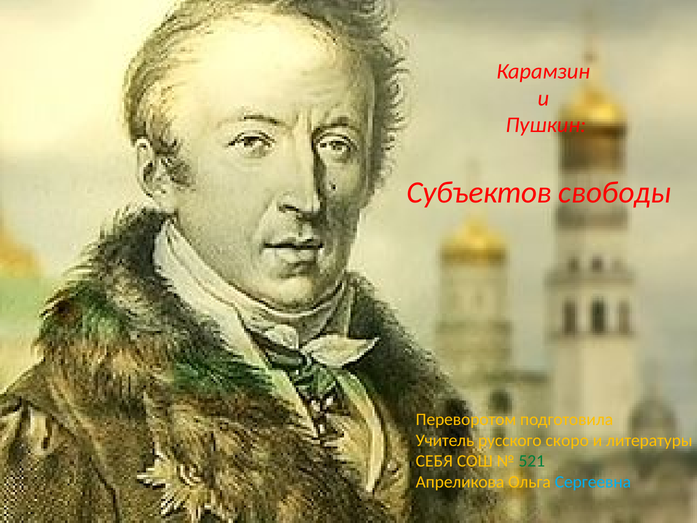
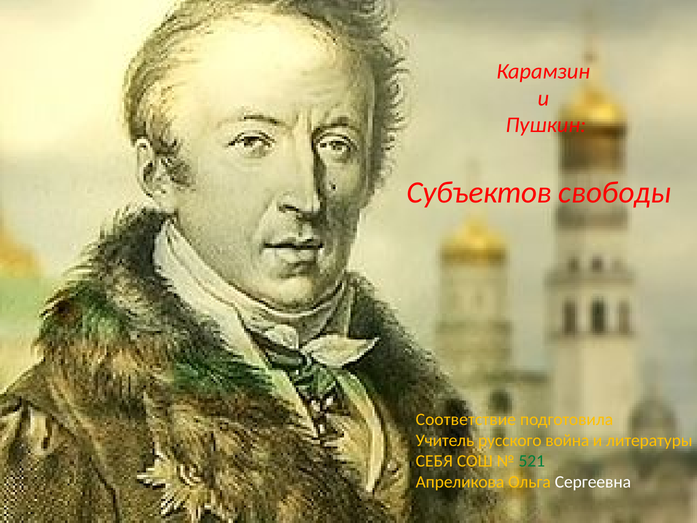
Переворотом: Переворотом -> Соответствие (466, 419)
скоро: скоро -> война (567, 440)
Сергеевна colour: light blue -> white (593, 482)
